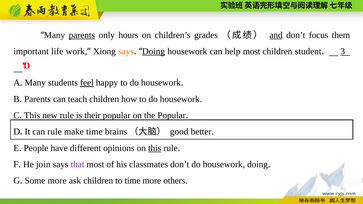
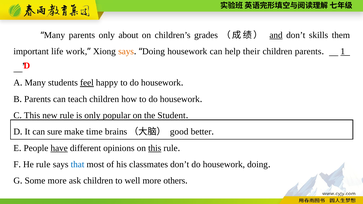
parents underline: present -> none (82, 35)
hours: hours -> about (128, 35)
focus: focus -> skills (319, 35)
Doing underline: present -> none (154, 51)
help most: most -> their (251, 51)
children student: student -> parents (308, 51)
3: 3 -> 1 (343, 51)
is their: their -> only (92, 116)
the Popular: Popular -> Student (172, 116)
can rule: rule -> sure (55, 132)
have underline: none -> present (59, 148)
He join: join -> rule (43, 165)
that colour: purple -> blue (78, 165)
to time: time -> well (132, 181)
